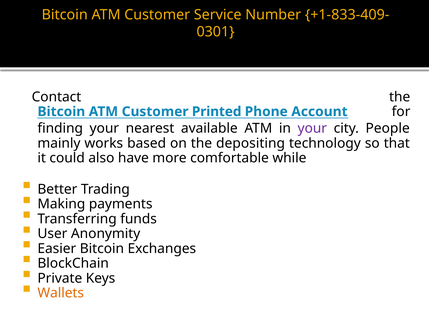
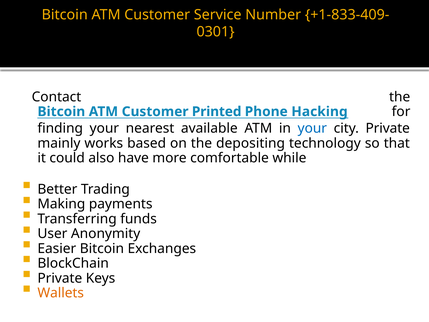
Account: Account -> Hacking (319, 112)
your colour: purple -> blue (312, 128)
city People: People -> Private (388, 128)
